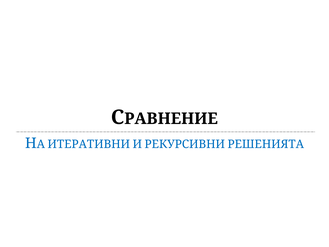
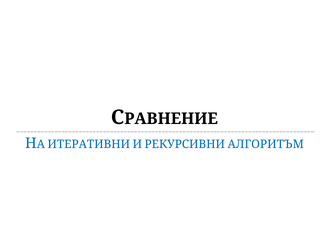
РЕШЕНИЯТА: РЕШЕНИЯТА -> АЛГОРИТЪМ (266, 144)
